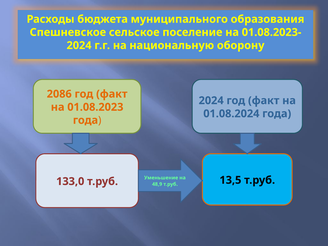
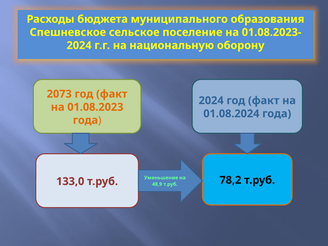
2086: 2086 -> 2073 (59, 94)
13,5: 13,5 -> 78,2 (230, 180)
